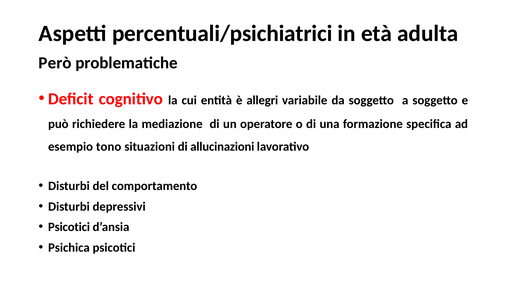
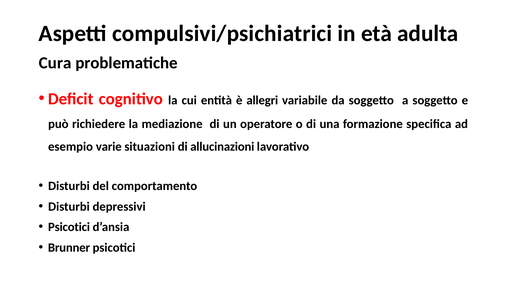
percentuali/psichiatrici: percentuali/psichiatrici -> compulsivi/psichiatrici (222, 33)
Però: Però -> Cura (55, 63)
tono: tono -> varie (109, 147)
Psichica: Psichica -> Brunner (69, 248)
